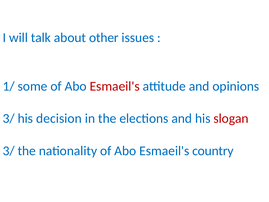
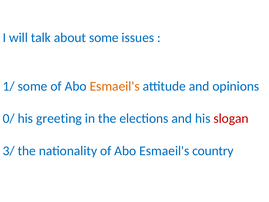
about other: other -> some (104, 38)
Esmaeil's colour: red -> orange (115, 86)
3/: 3/ -> 0/ (9, 118)
decision: decision -> greeting (59, 118)
